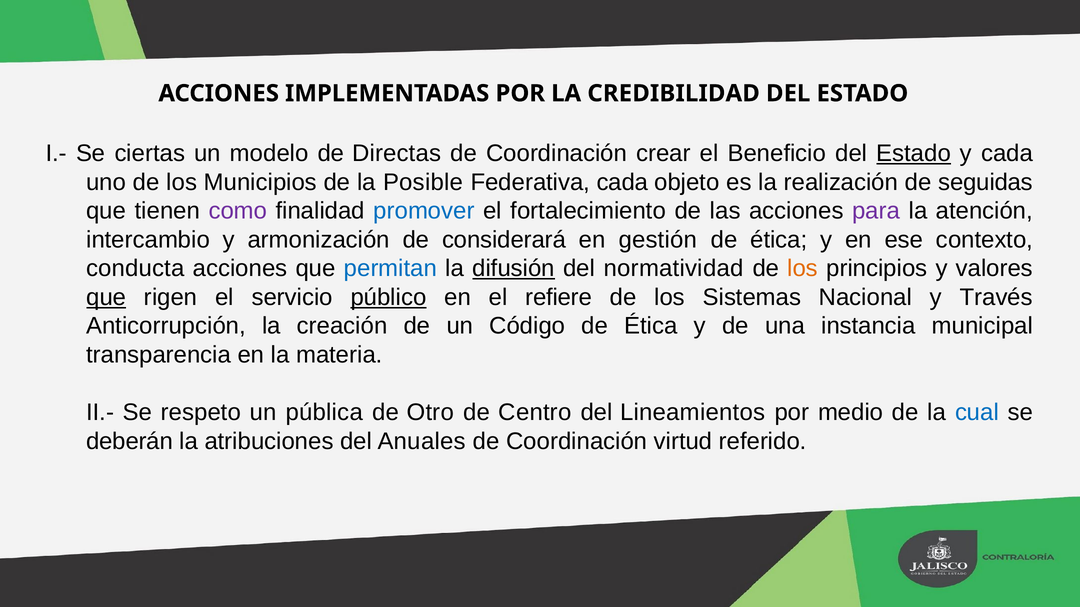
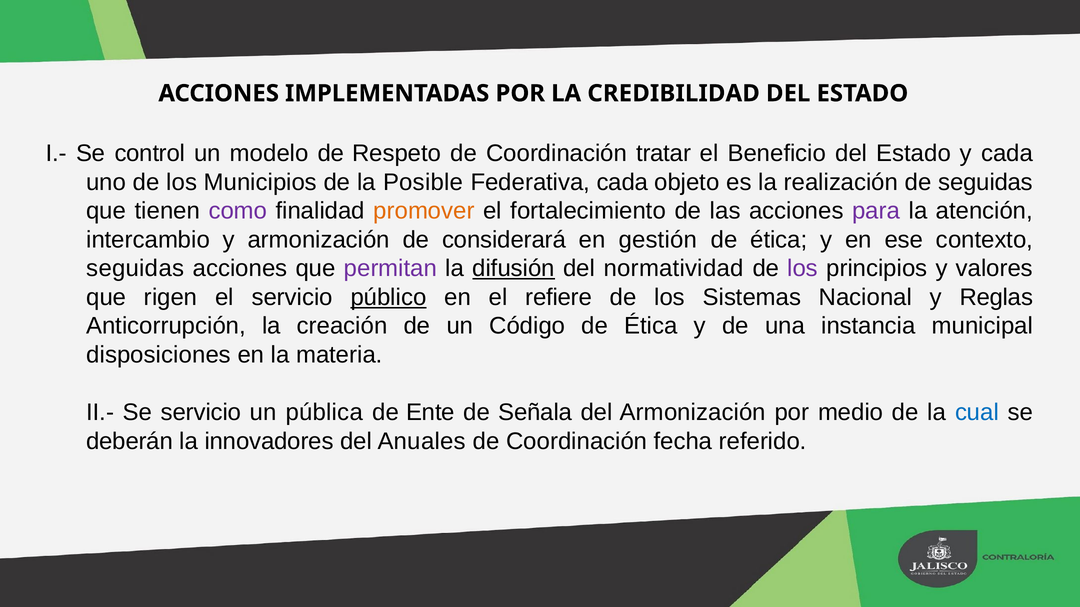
ciertas: ciertas -> control (150, 154)
Directas: Directas -> Respeto (397, 154)
crear: crear -> tratar (664, 154)
Estado underline: present -> none (914, 154)
promover colour: blue -> orange (424, 211)
conducta: conducta -> seguidas (135, 269)
permitan colour: blue -> purple (390, 269)
los colour: orange -> purple (803, 269)
que underline: present -> none (106, 298)
Través: Través -> Reglas (996, 298)
transparencia: transparencia -> disposiciones (159, 355)
Se respeto: respeto -> servicio (201, 413)
Otro: Otro -> Ente (431, 413)
Centro: Centro -> Señala (535, 413)
del Lineamientos: Lineamientos -> Armonización (693, 413)
atribuciones: atribuciones -> innovadores (269, 441)
virtud: virtud -> fecha (683, 441)
